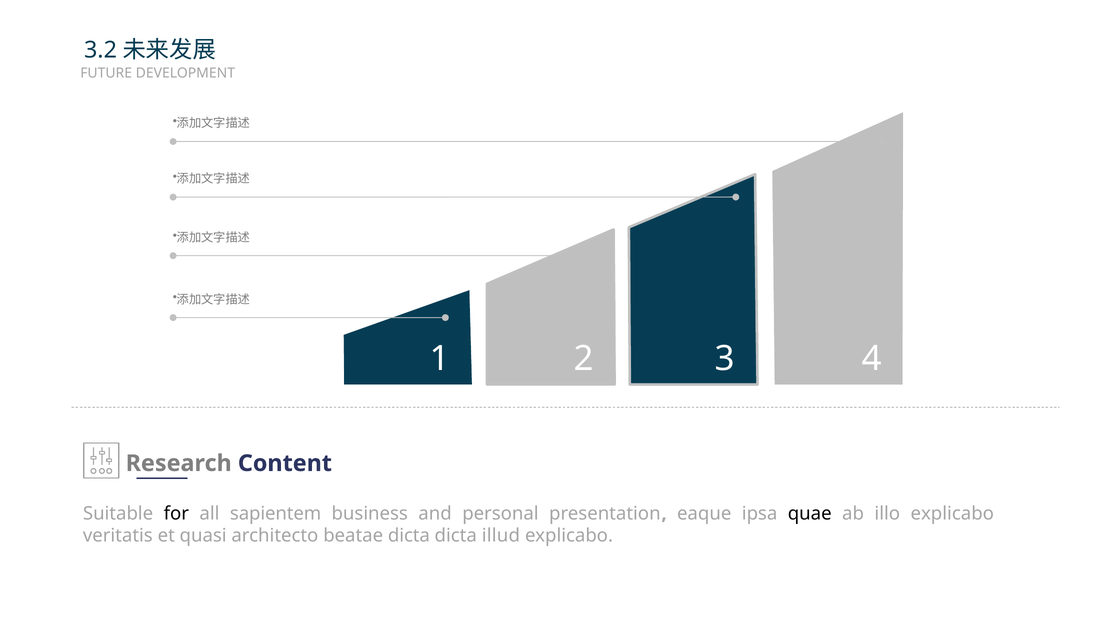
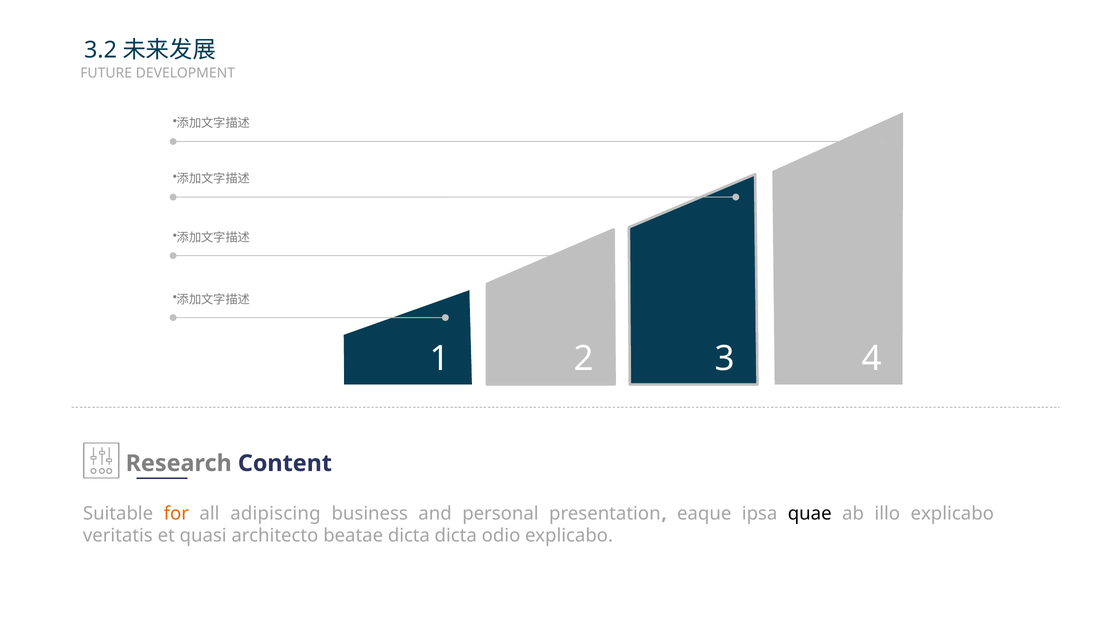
for colour: black -> orange (176, 514)
sapientem: sapientem -> adipiscing (275, 514)
illud: illud -> odio (501, 536)
